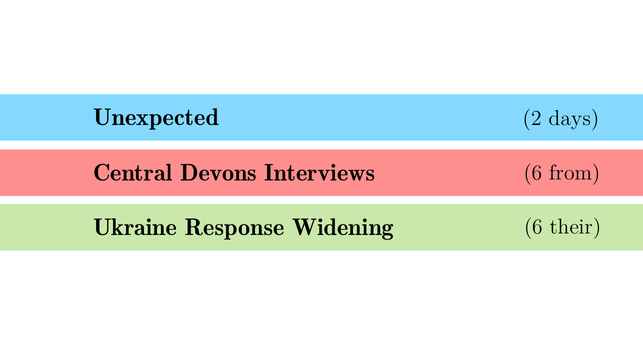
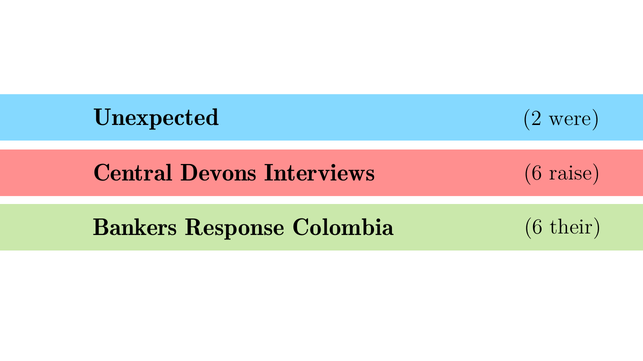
days: days -> were (574, 119)
from: from -> raise (575, 173)
Ukraine: Ukraine -> Bankers (135, 228)
Widening: Widening -> Colombia (343, 228)
